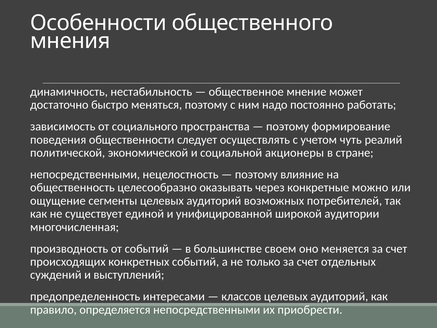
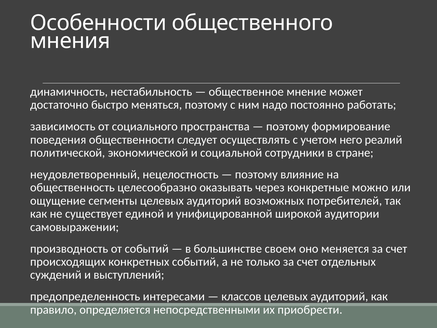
чуть: чуть -> него (351, 140)
акционеры: акционеры -> сотрудники (295, 153)
непосредственными: непосредственными -> неудовлетворенный (85, 174)
многочисленная: многочисленная -> самовыражении (75, 227)
